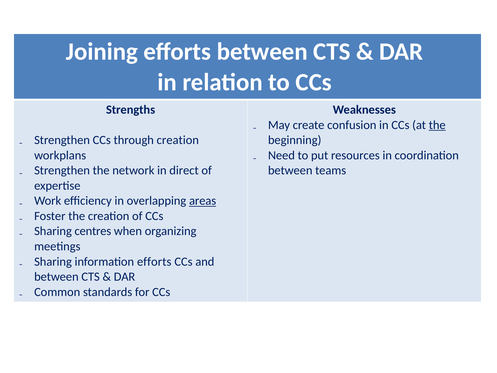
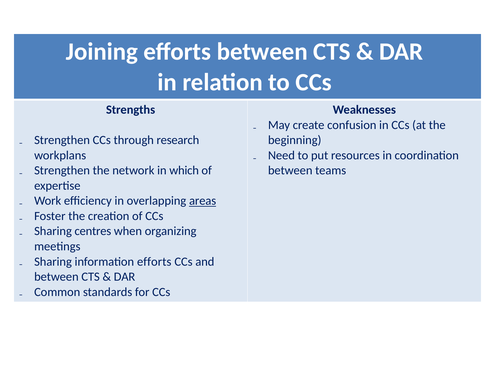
the underline: present -> none (437, 125)
through creation: creation -> research (178, 140)
direct: direct -> which (184, 170)
